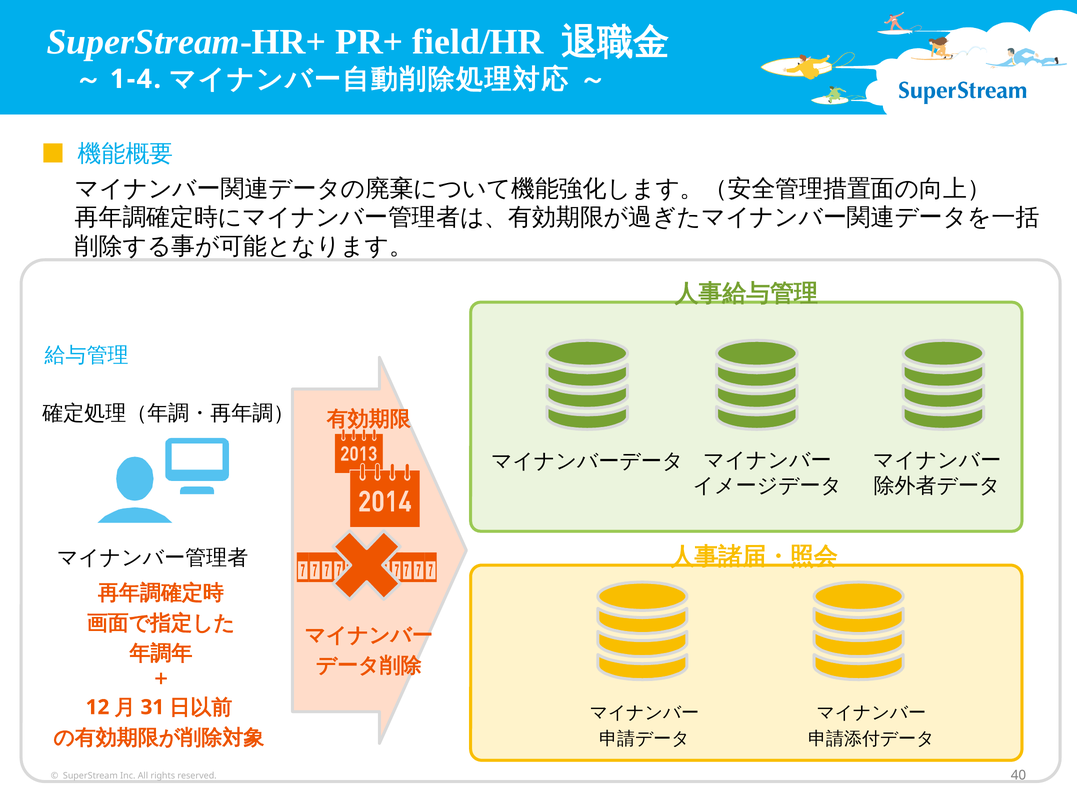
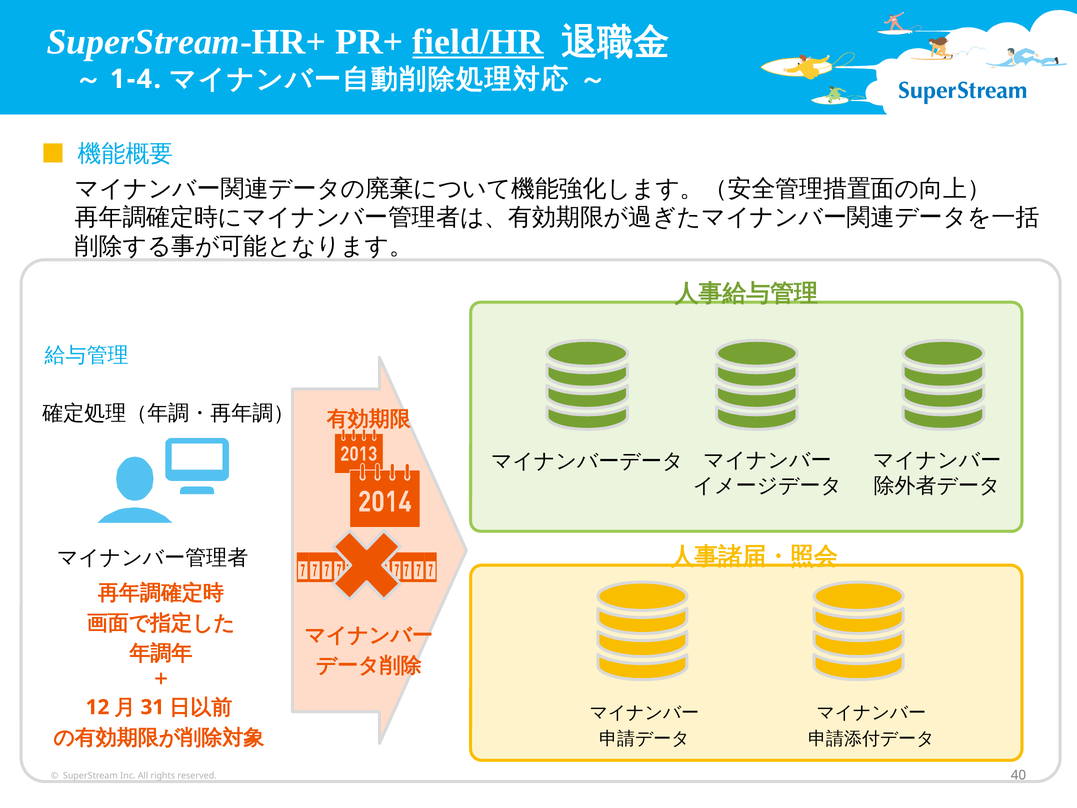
field/HR underline: none -> present (478, 42)
